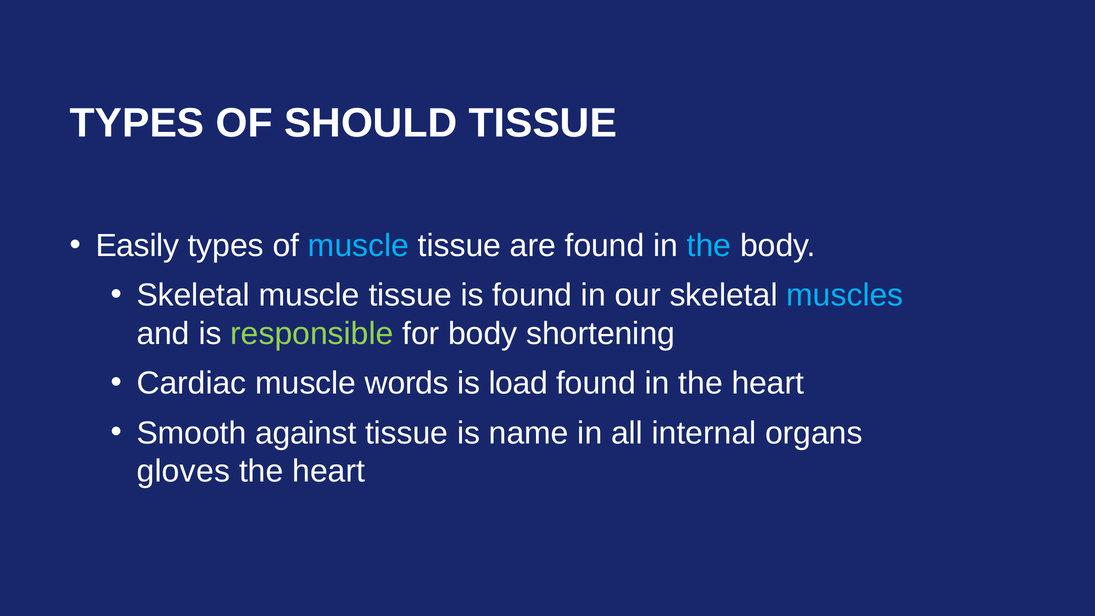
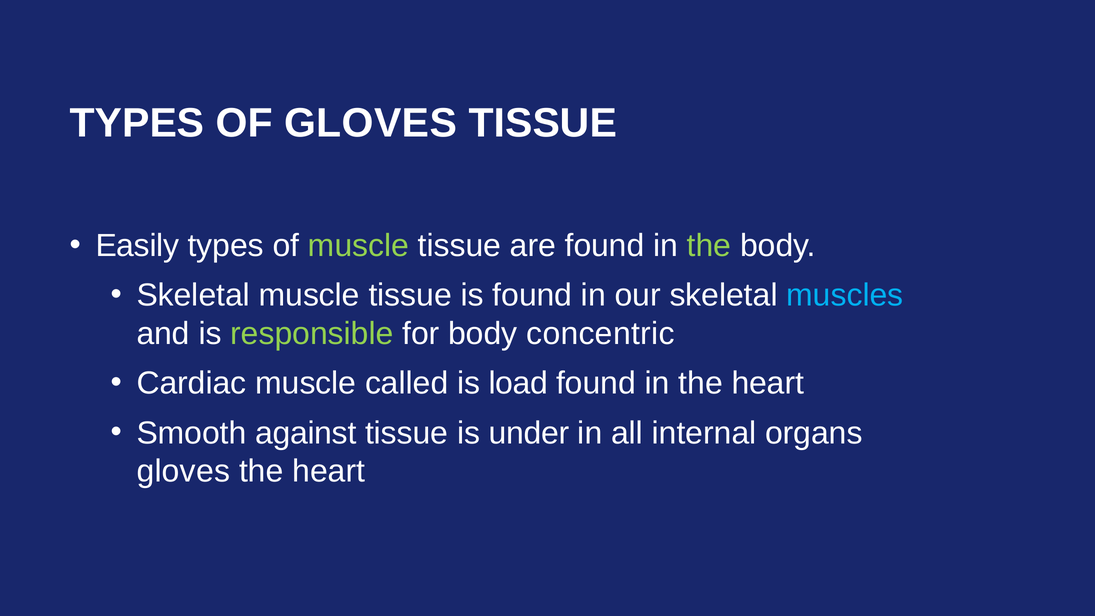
OF SHOULD: SHOULD -> GLOVES (371, 123)
muscle colour: light blue -> light green (358, 246)
the colour: light blue -> light green (709, 246)
shortening: shortening -> concentric (600, 334)
words: words -> called (407, 383)
name: name -> under (529, 433)
